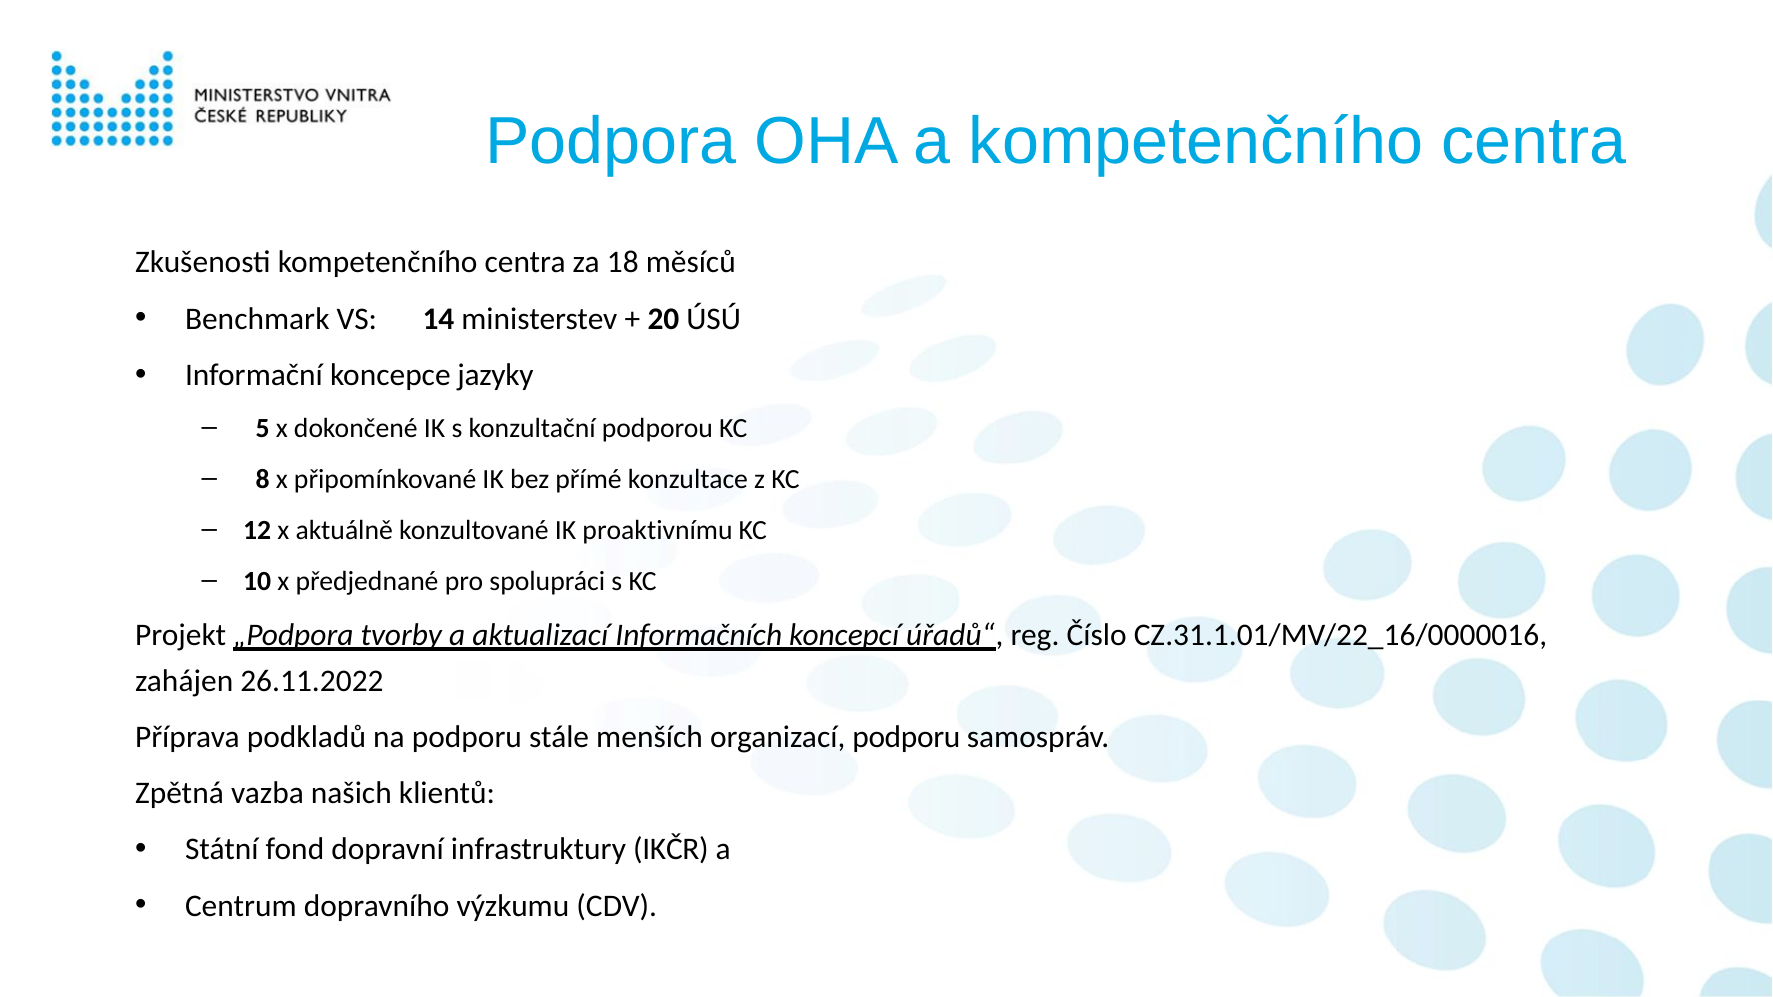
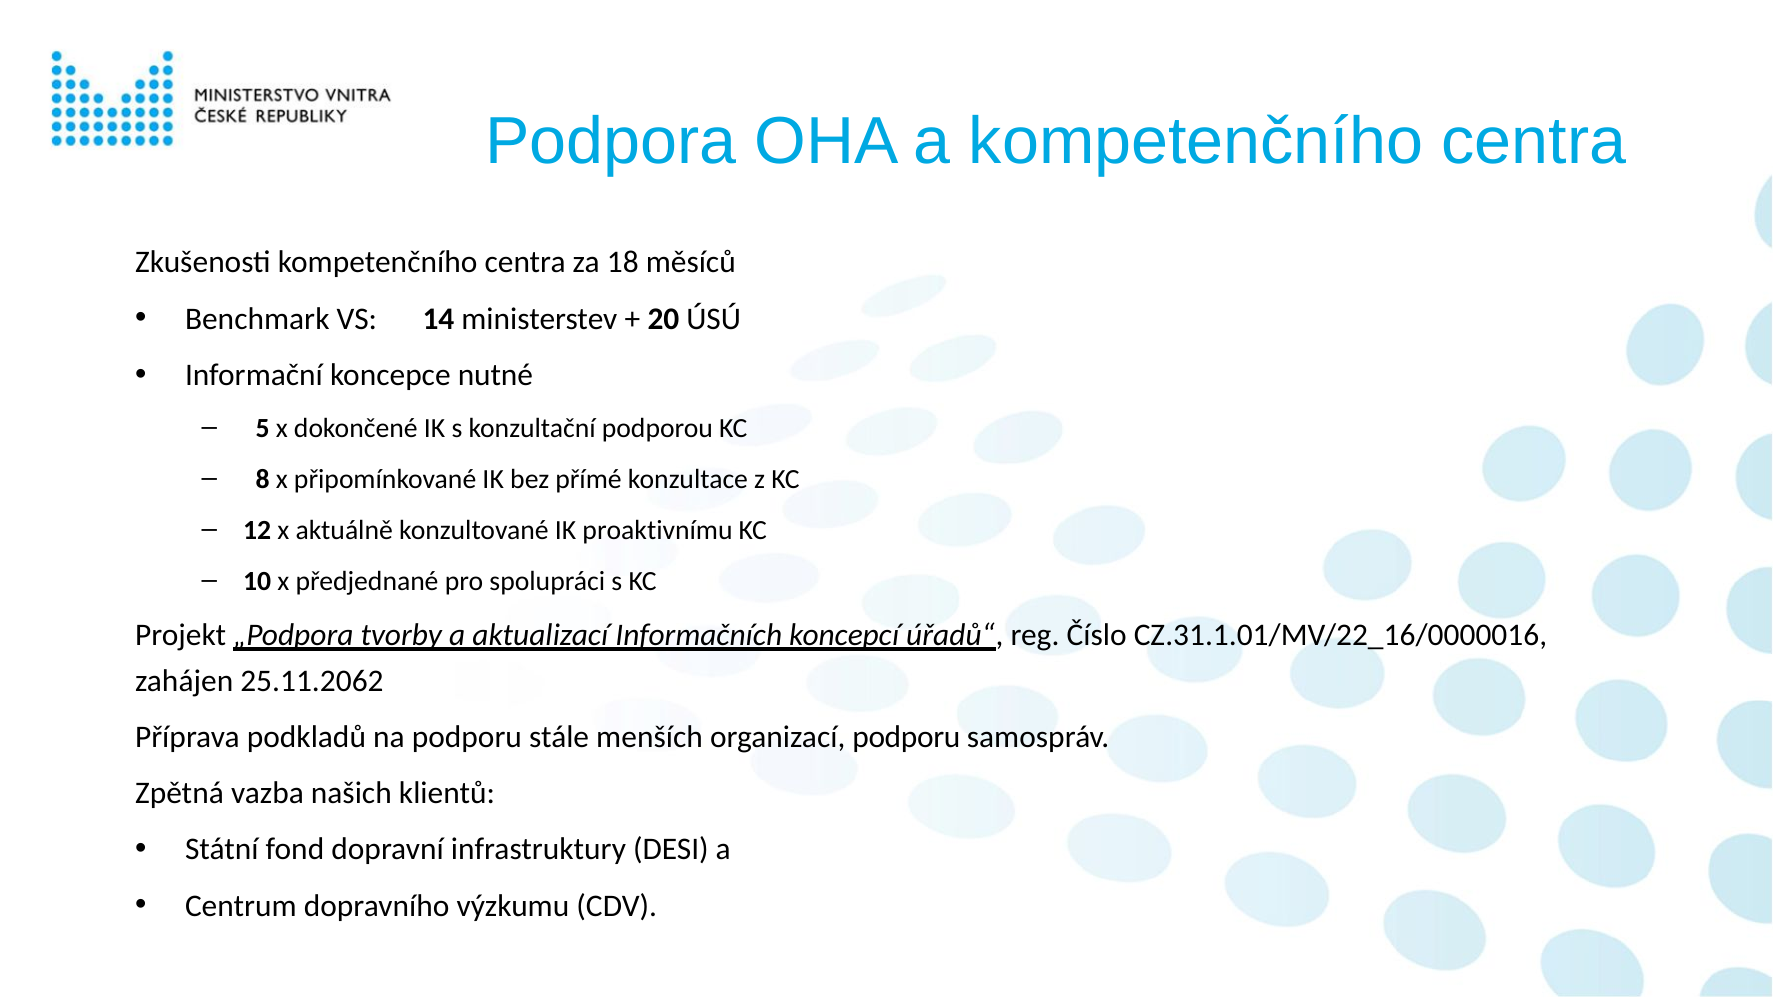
jazyky: jazyky -> nutné (495, 375)
26.11.2022: 26.11.2022 -> 25.11.2062 (312, 681)
IKČR: IKČR -> DESI (671, 850)
